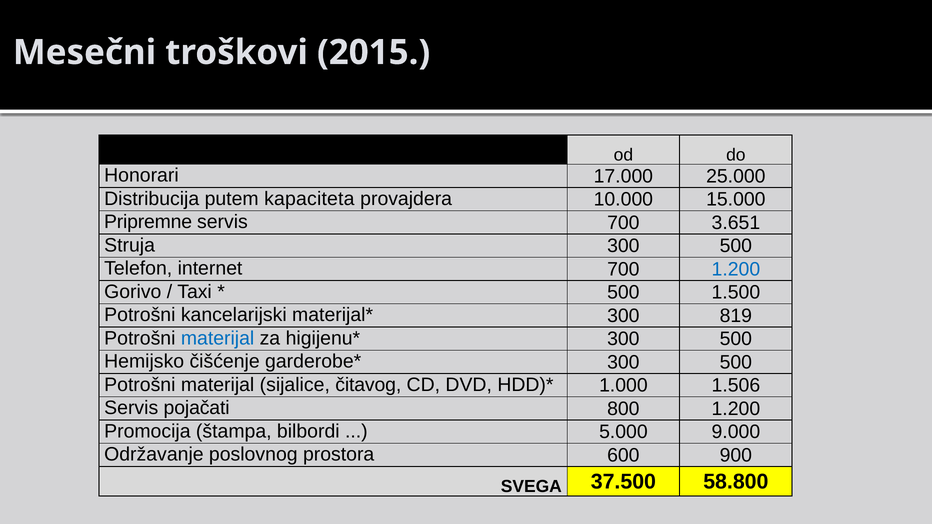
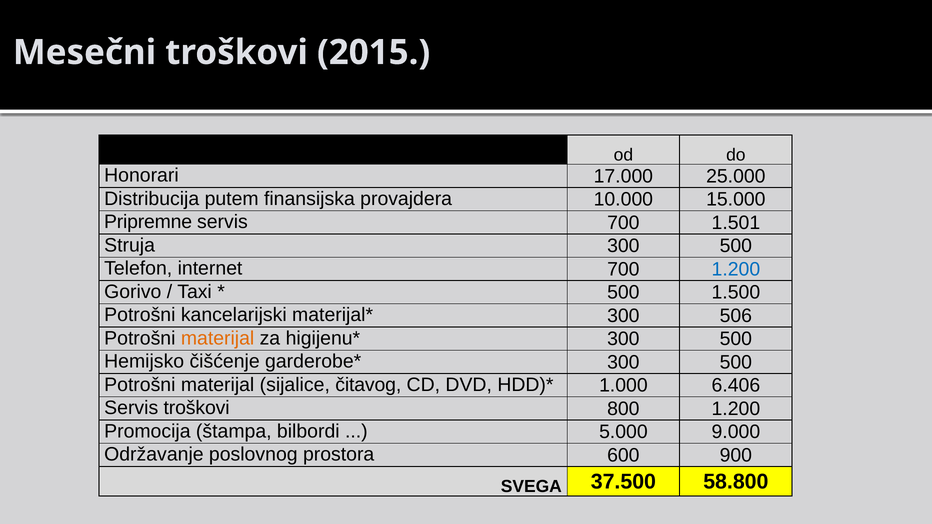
kapaciteta: kapaciteta -> finansijska (309, 199)
3.651: 3.651 -> 1.501 (736, 223)
819: 819 -> 506 (736, 316)
materijal colour: blue -> orange (218, 338)
1.506: 1.506 -> 6.406 (736, 386)
Servis pojačati: pojačati -> troškovi (197, 408)
